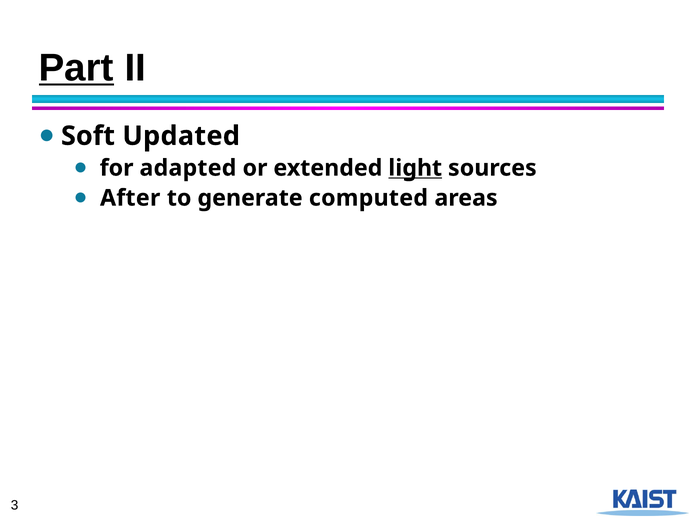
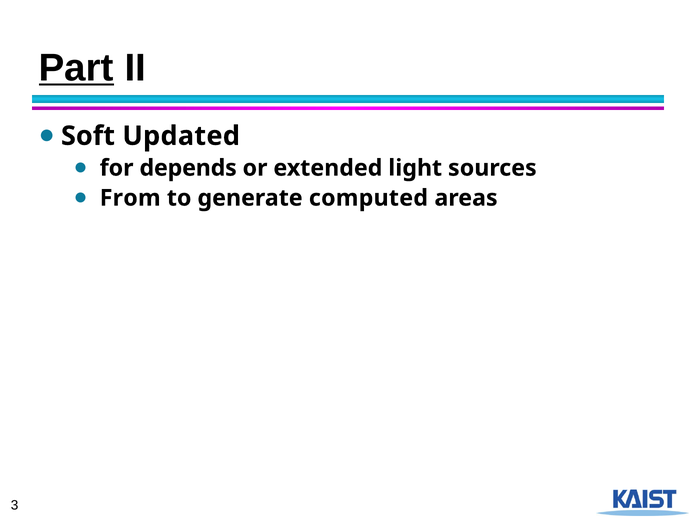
adapted: adapted -> depends (188, 168)
light underline: present -> none (415, 168)
After: After -> From (130, 198)
